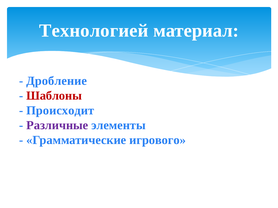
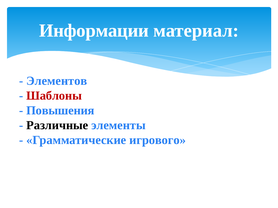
Технологией: Технологией -> Информации (94, 31)
Дробление: Дробление -> Элементов (57, 81)
Происходит: Происходит -> Повышения (60, 111)
Различные colour: purple -> black (57, 126)
